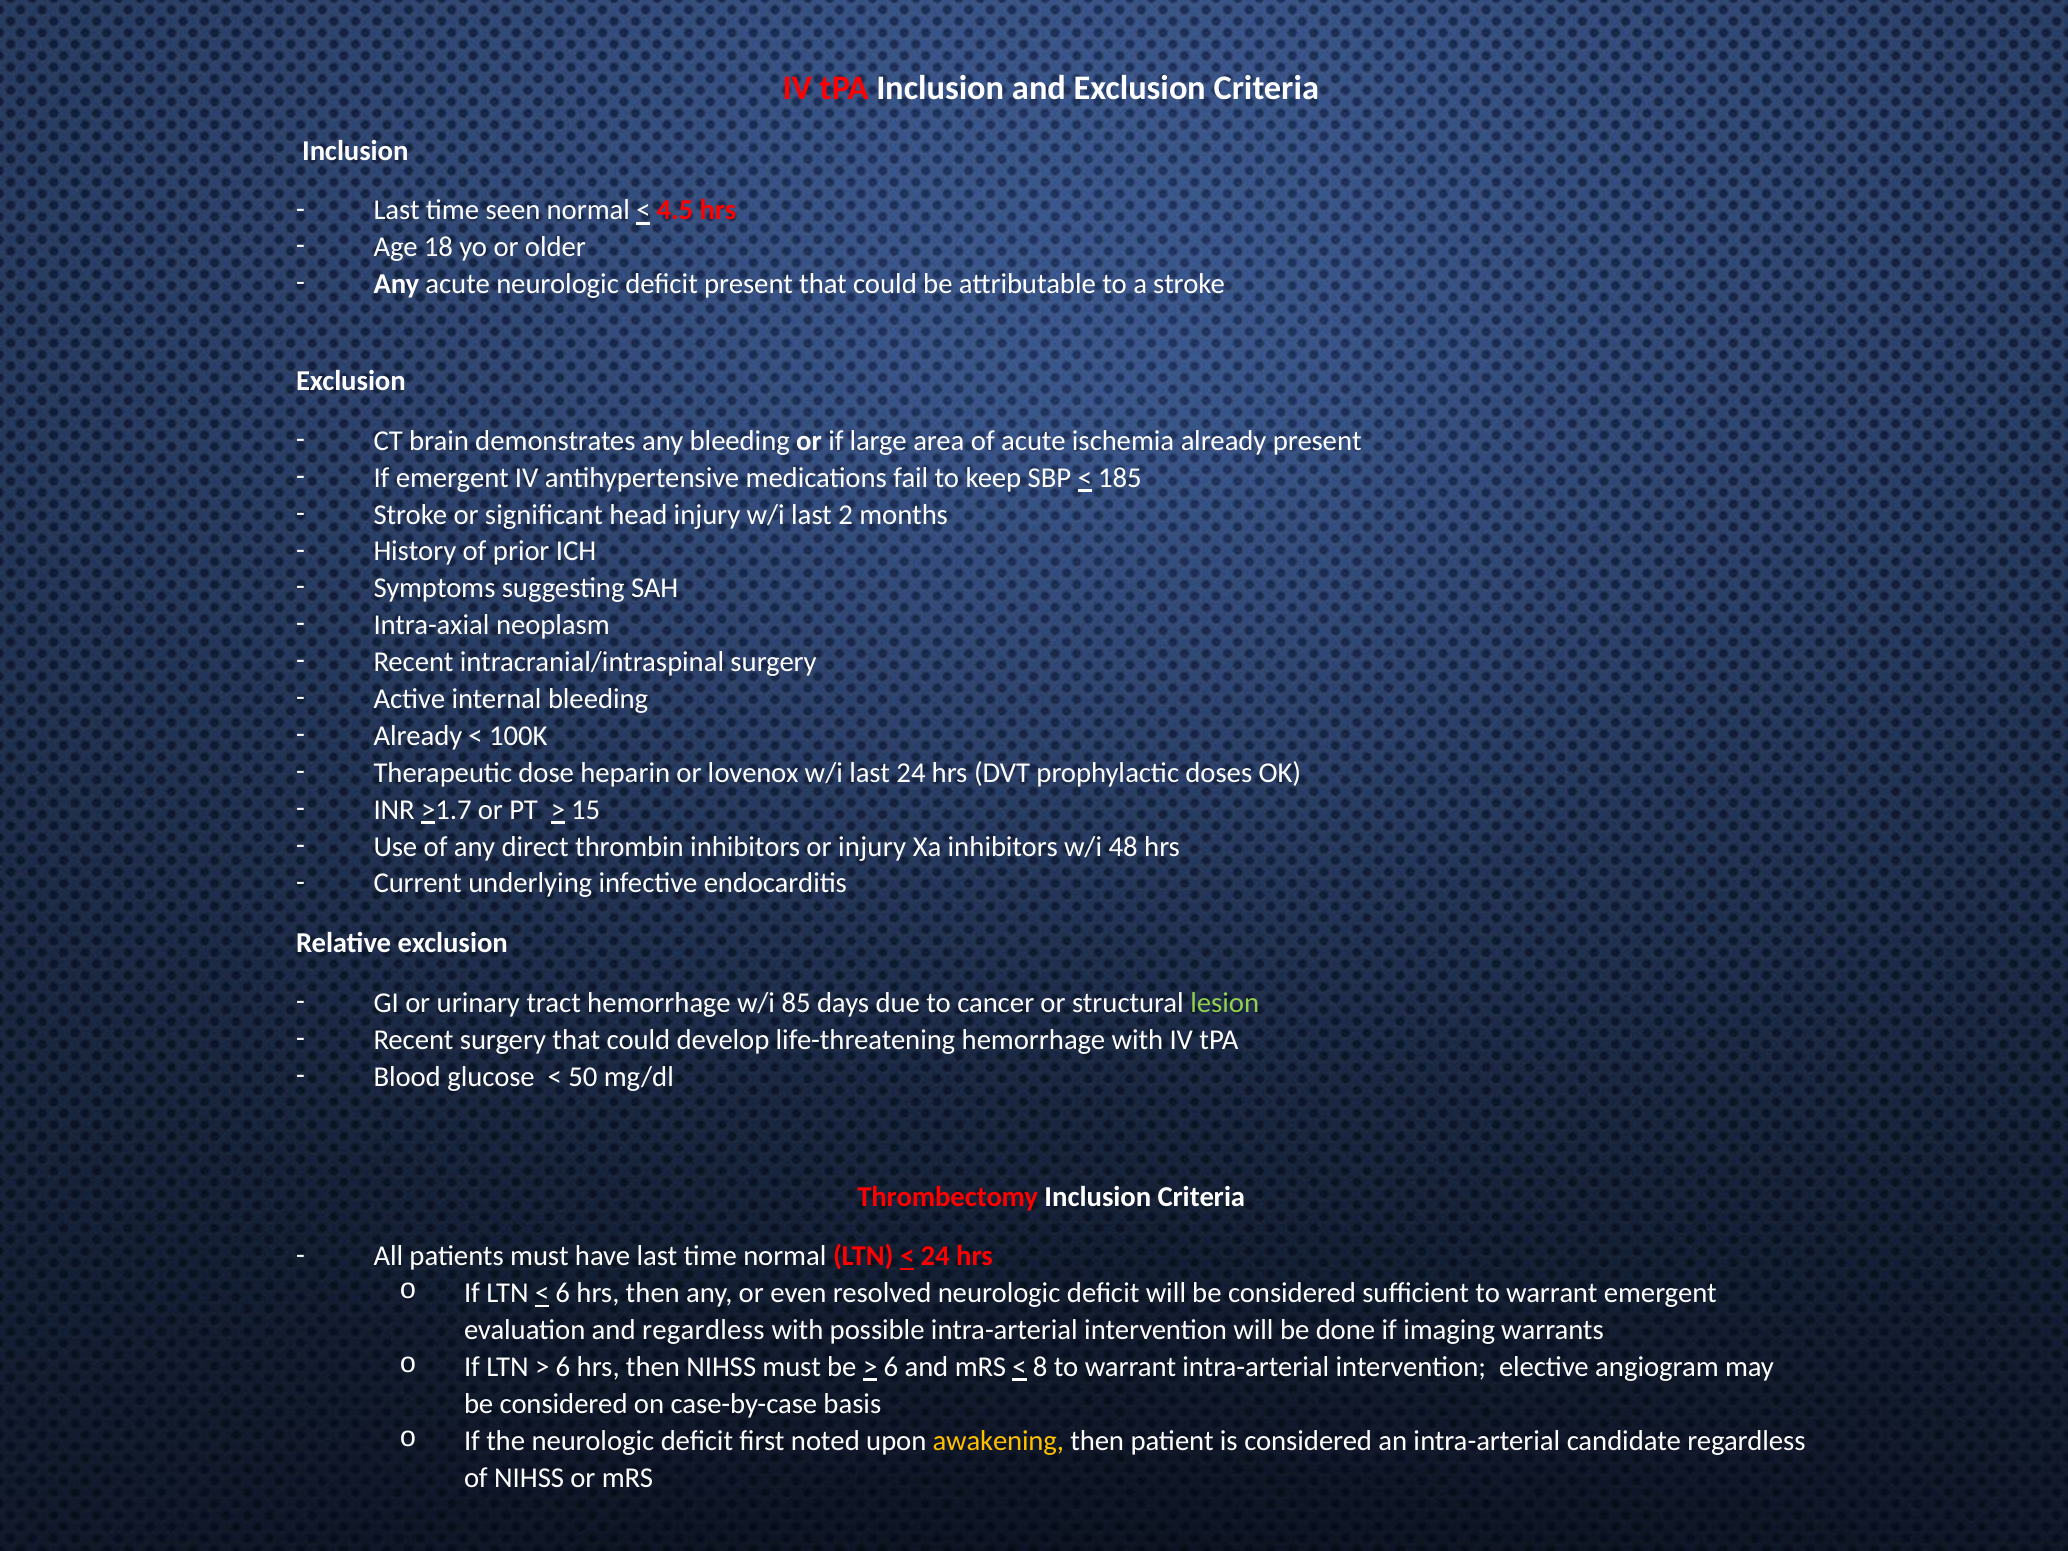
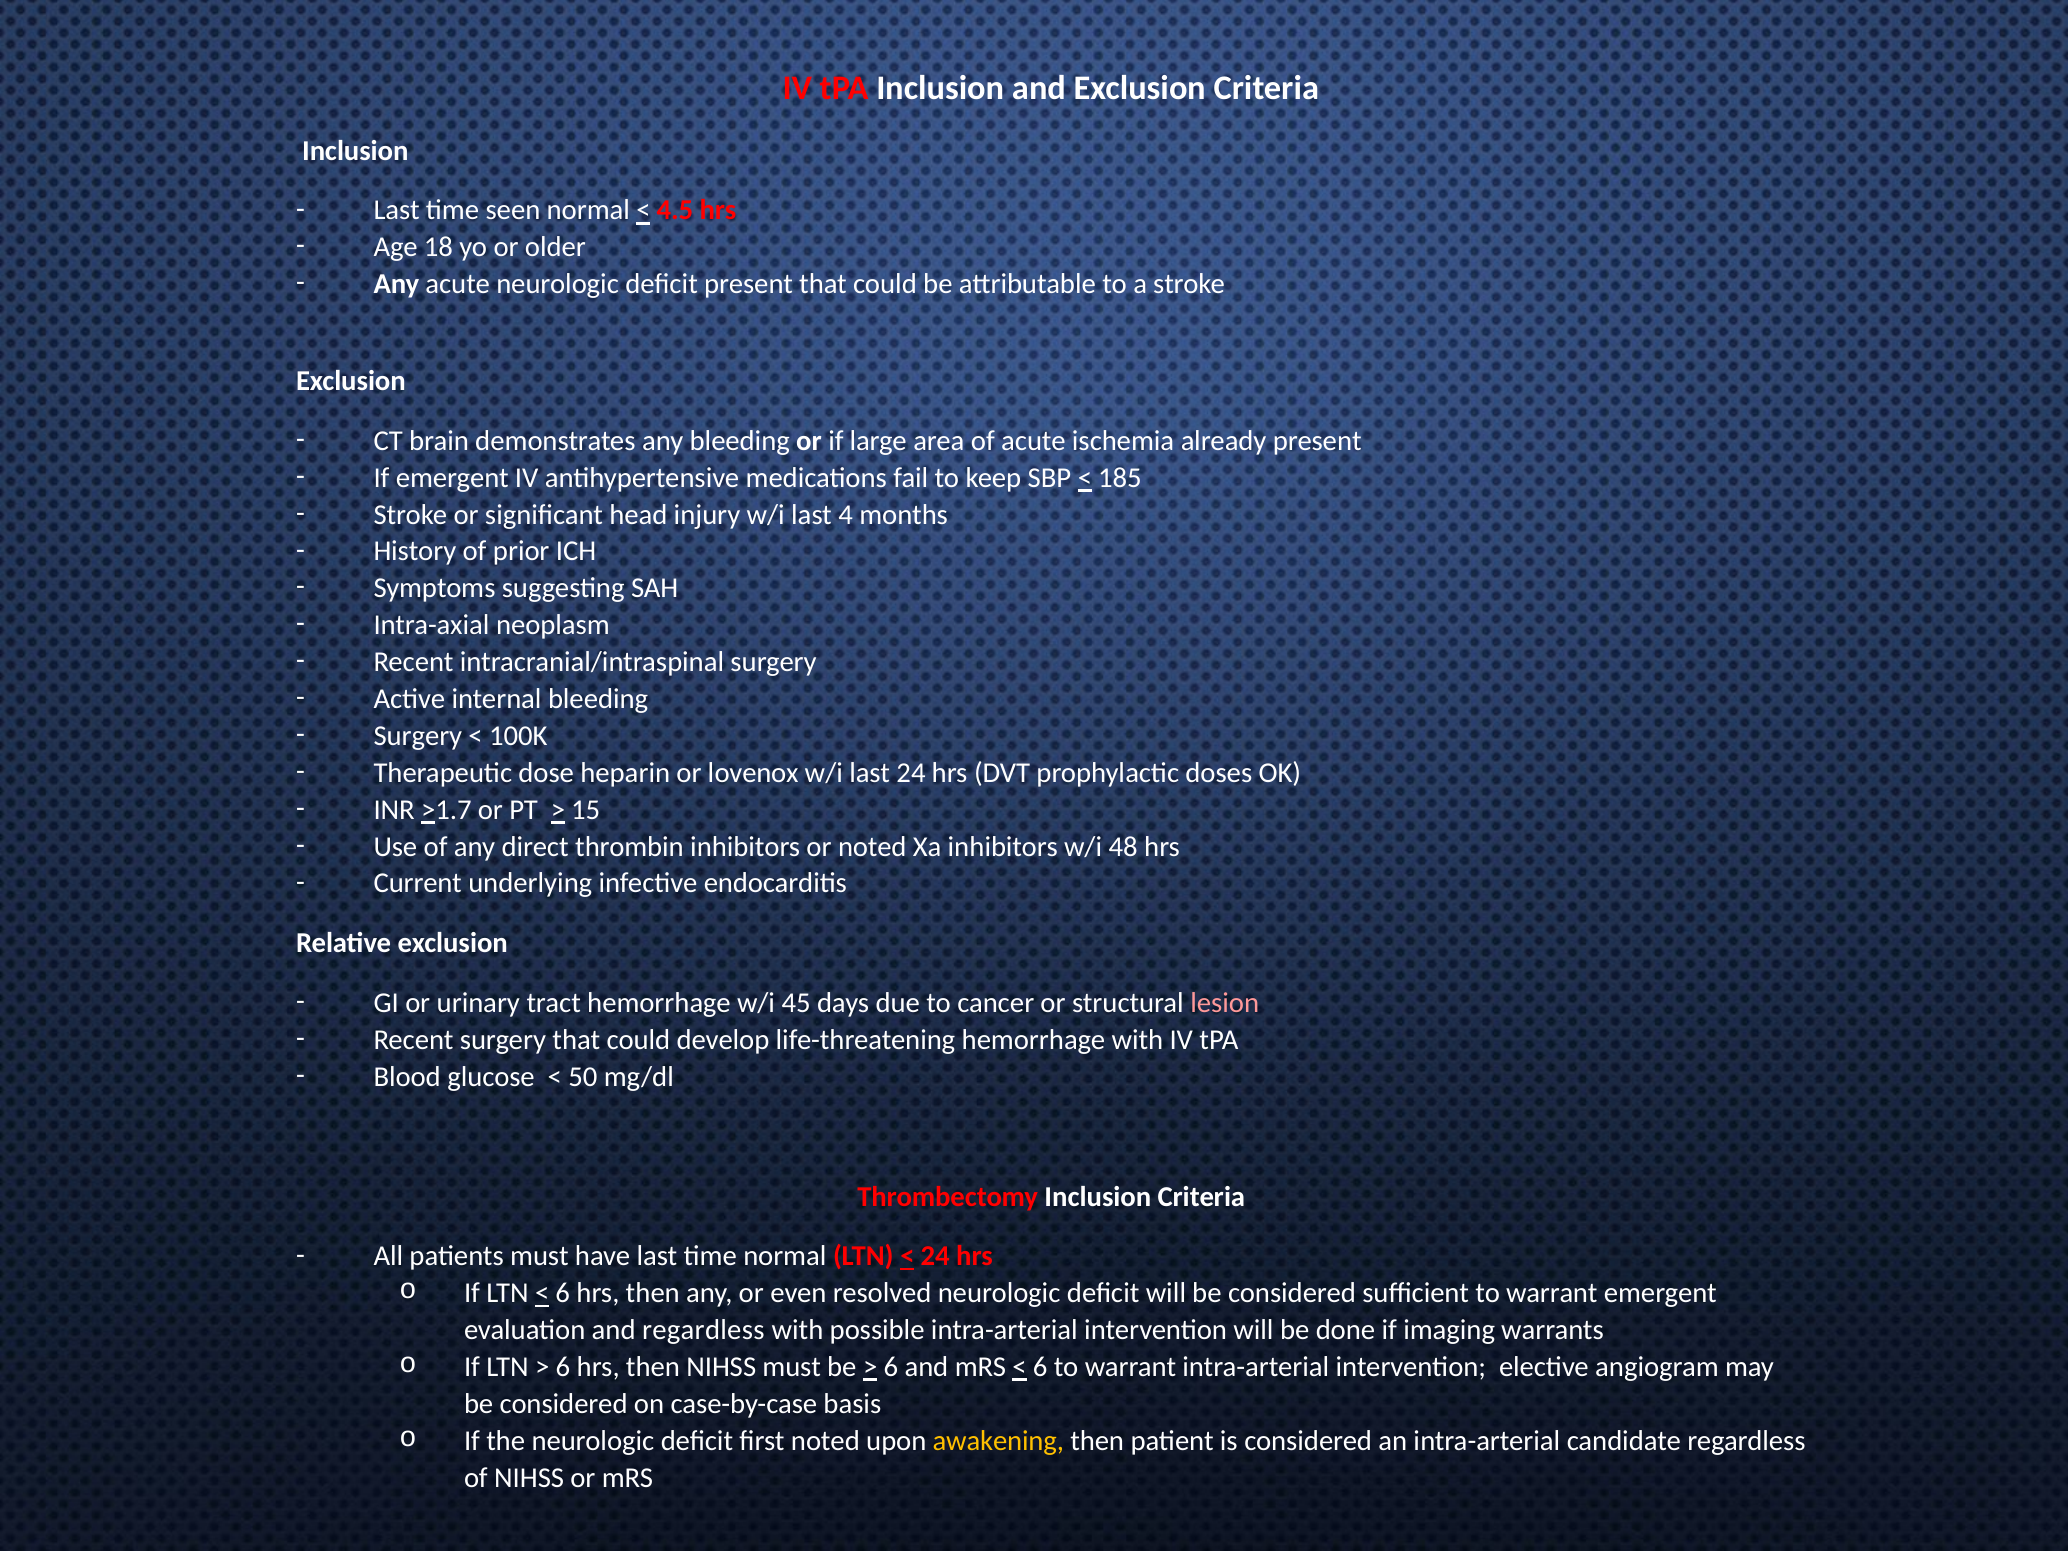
2: 2 -> 4 (846, 515)
Already: Already -> Surgery (418, 736)
or injury: injury -> noted (872, 847)
85: 85 -> 45 (796, 1003)
lesion colour: light green -> pink (1225, 1003)
8: 8 -> 6 (1040, 1367)
